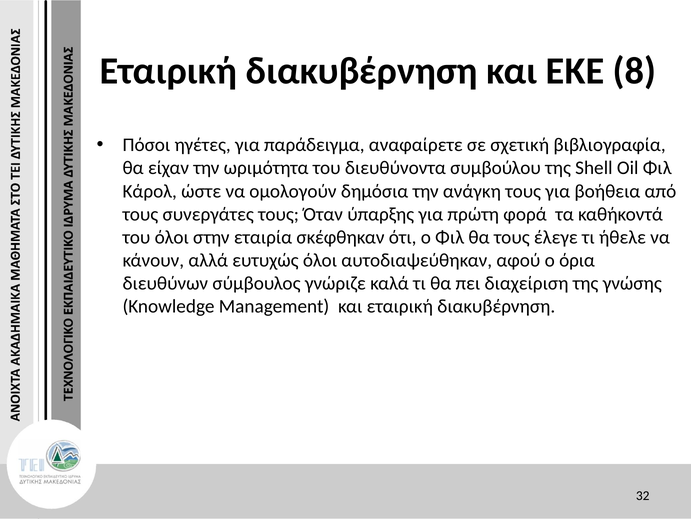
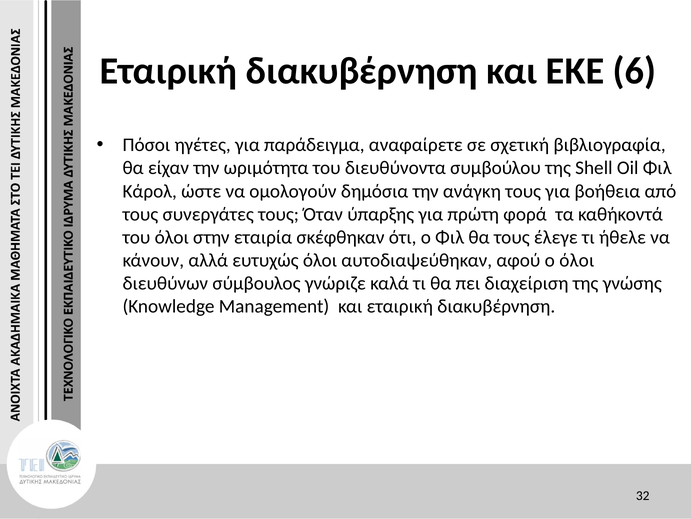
8: 8 -> 6 (635, 71)
ο όρια: όρια -> όλοι (577, 260)
